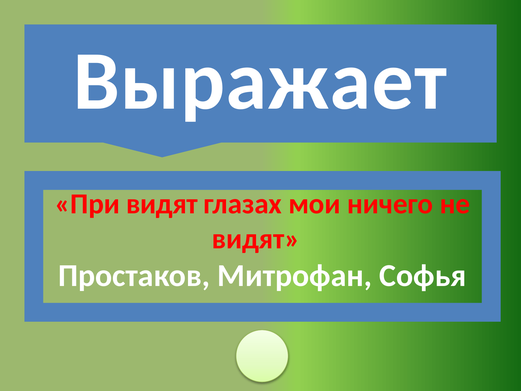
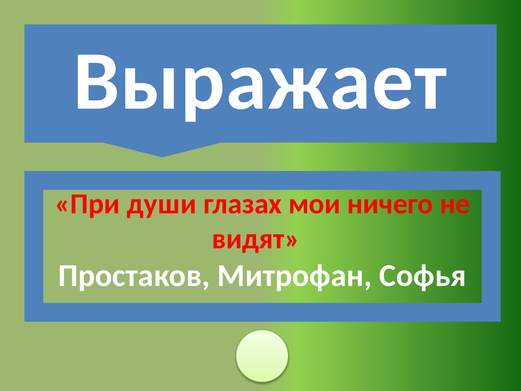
При видят: видят -> души (162, 204)
